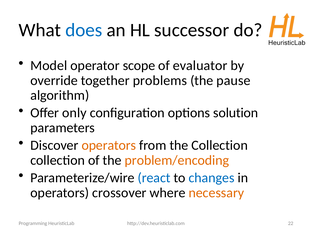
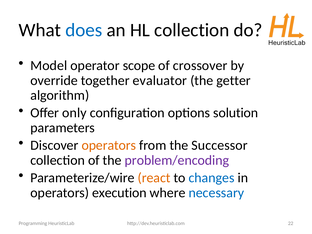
HL successor: successor -> collection (192, 30)
evaluator: evaluator -> crossover (200, 65)
problems: problems -> evaluator (160, 80)
pause: pause -> getter (234, 80)
the Collection: Collection -> Successor (220, 145)
problem/encoding colour: orange -> purple (177, 160)
react colour: blue -> orange (154, 178)
crossover: crossover -> execution (119, 193)
necessary colour: orange -> blue (216, 193)
